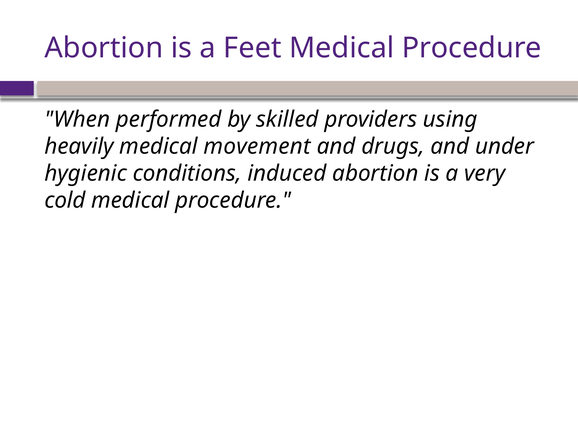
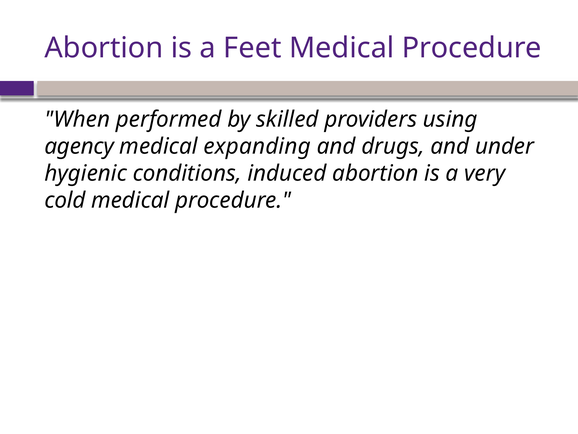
heavily: heavily -> agency (79, 146)
movement: movement -> expanding (257, 146)
